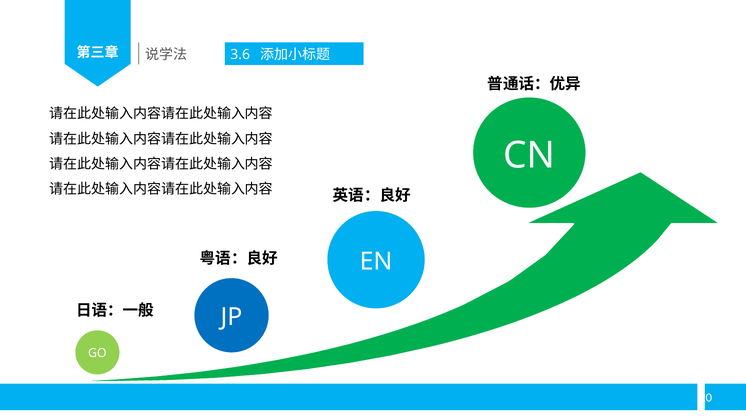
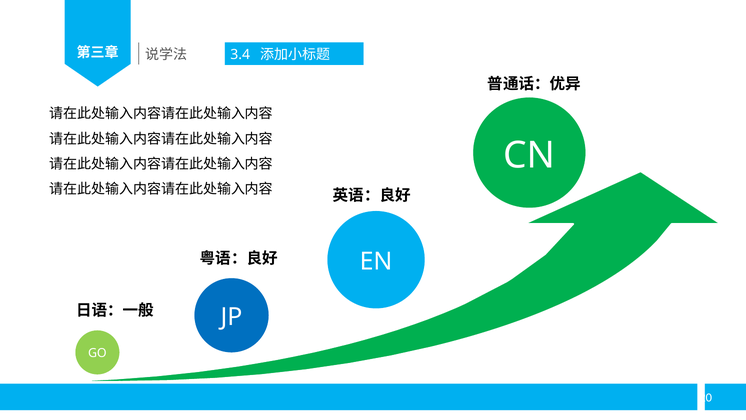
3.6: 3.6 -> 3.4 (240, 55)
